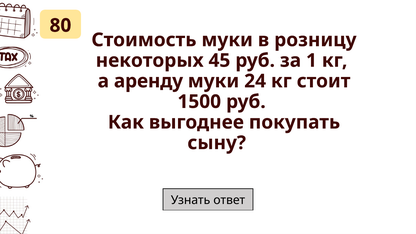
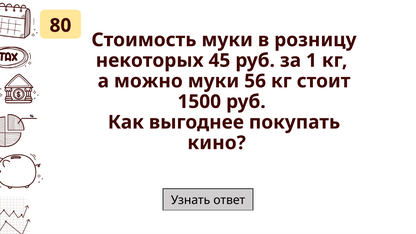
аренду: аренду -> можно (148, 81)
24: 24 -> 56 (255, 81)
сыну: сыну -> кино (217, 143)
